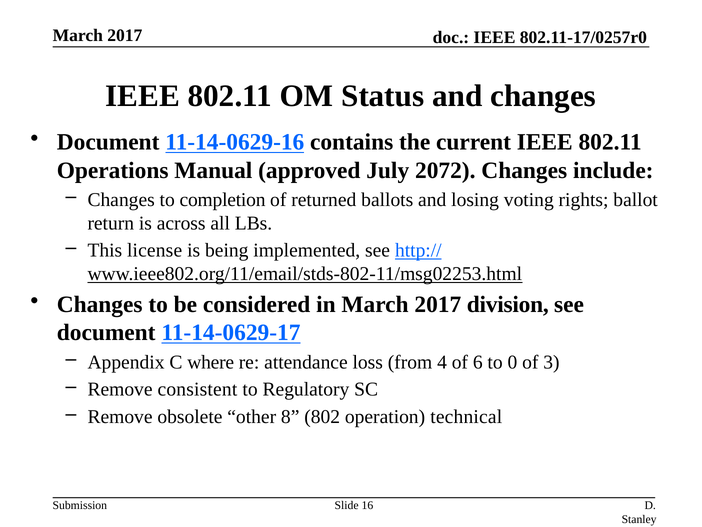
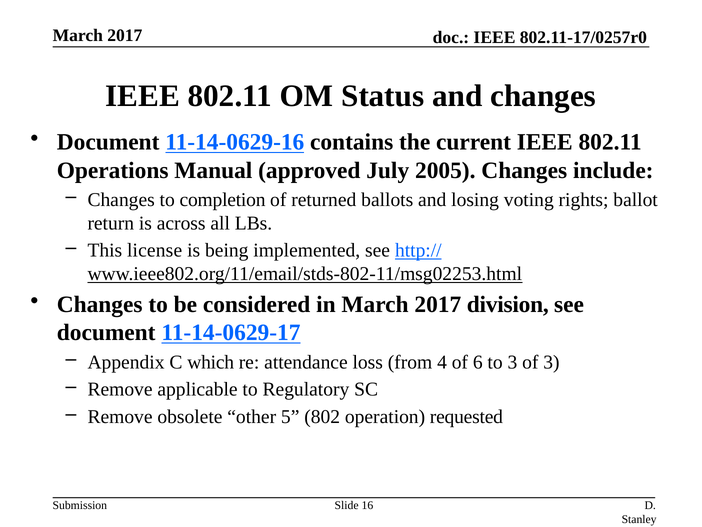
2072: 2072 -> 2005 (445, 170)
where: where -> which (211, 362)
to 0: 0 -> 3 (512, 362)
consistent: consistent -> applicable (198, 389)
8: 8 -> 5 (290, 416)
technical: technical -> requested (466, 416)
